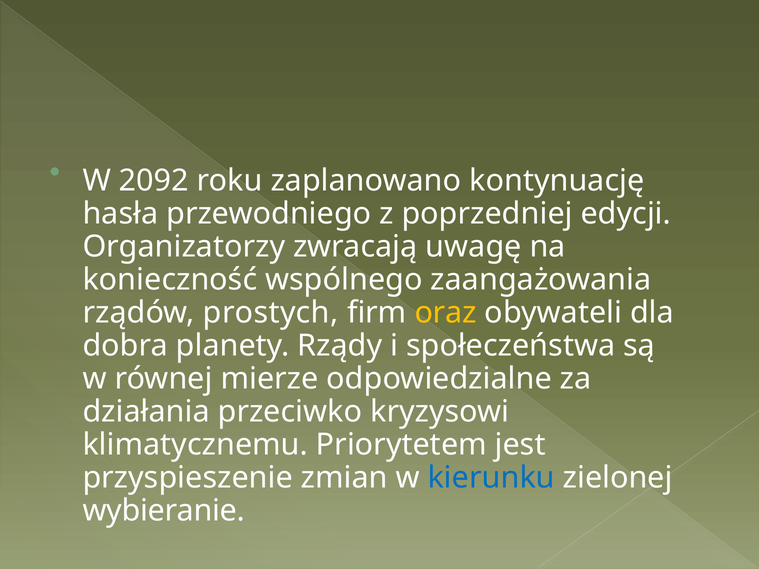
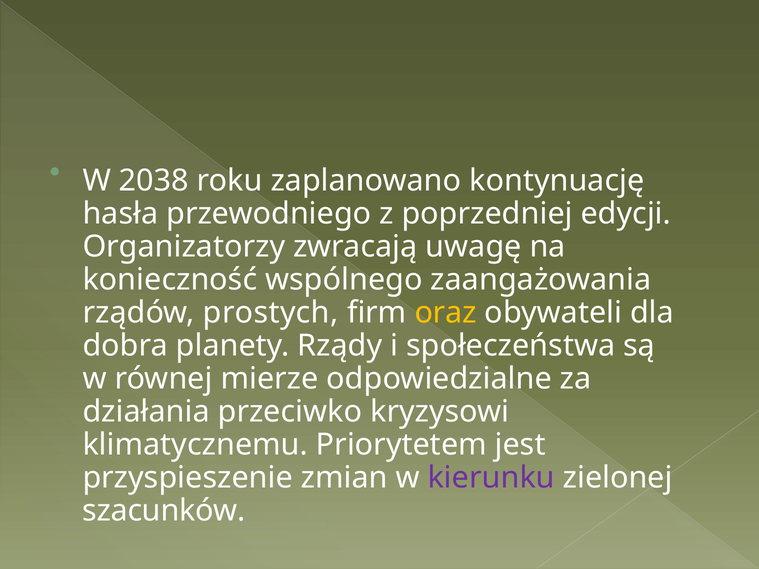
2092: 2092 -> 2038 (154, 180)
kierunku colour: blue -> purple (491, 478)
wybieranie: wybieranie -> szacunków (164, 511)
